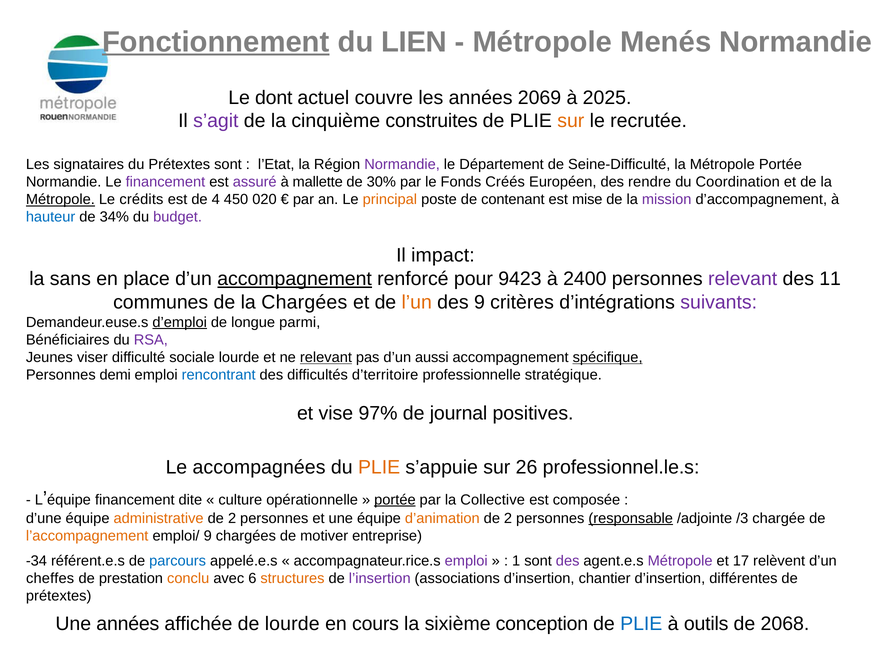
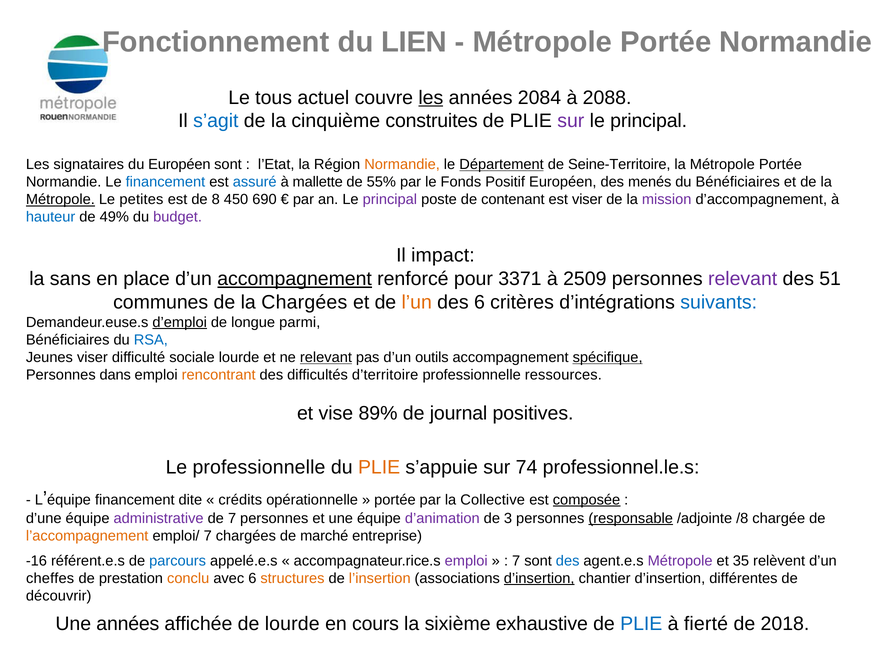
Fonctionnement underline: present -> none (216, 42)
Menés: Menés -> Portée (666, 42)
dont: dont -> tous (274, 98)
les underline: none -> present (431, 98)
2069: 2069 -> 2084 (539, 98)
2025: 2025 -> 2088 (607, 98)
s’agit colour: purple -> blue (216, 121)
sur colour: orange -> purple (571, 121)
recrutée: recrutée -> principal (649, 121)
du Prétextes: Prétextes -> Européen (179, 165)
Normandie colour: purple -> orange (402, 165)
Département underline: none -> present (502, 165)
Seine-Difficulté: Seine-Difficulté -> Seine-Territoire (619, 165)
financement colour: purple -> blue (165, 182)
assuré colour: purple -> blue (255, 182)
30%: 30% -> 55% (381, 182)
Créés: Créés -> Positif (505, 182)
rendre: rendre -> menés (650, 182)
du Coordination: Coordination -> Bénéficiaires (738, 182)
crédits: crédits -> petites (141, 200)
4: 4 -> 8 (216, 200)
020: 020 -> 690 (265, 200)
principal colour: orange -> purple (390, 200)
est mise: mise -> viser (587, 200)
34%: 34% -> 49% (114, 217)
9423: 9423 -> 3371 (520, 279)
2400: 2400 -> 2509 (585, 279)
11: 11 -> 51 (830, 279)
des 9: 9 -> 6 (479, 302)
suivants colour: purple -> blue (719, 302)
RSA colour: purple -> blue (151, 340)
aussi: aussi -> outils (432, 358)
demi: demi -> dans (115, 375)
rencontrant colour: blue -> orange (219, 375)
stratégique: stratégique -> ressources (563, 375)
97%: 97% -> 89% (378, 414)
Le accompagnées: accompagnées -> professionnelle (259, 468)
26: 26 -> 74 (527, 468)
culture: culture -> crédits (240, 500)
portée underline: present -> none (395, 500)
composée underline: none -> present (587, 500)
administrative colour: orange -> purple (159, 519)
2: 2 -> 7 (232, 519)
d’animation colour: orange -> purple (442, 519)
2: 2 -> 3 (508, 519)
/3: /3 -> /8 (742, 519)
emploi/ 9: 9 -> 7 (208, 536)
motiver: motiver -> marché (324, 536)
-34: -34 -> -16 (36, 561)
1: 1 -> 7 (516, 561)
des colour: purple -> blue (568, 561)
17: 17 -> 35 (741, 561)
l’insertion colour: purple -> orange (380, 579)
d’insertion underline: none -> present (539, 579)
prétextes: prétextes -> découvrir (59, 596)
conception: conception -> exhaustive (542, 624)
outils: outils -> fierté (706, 624)
2068: 2068 -> 2018 (785, 624)
